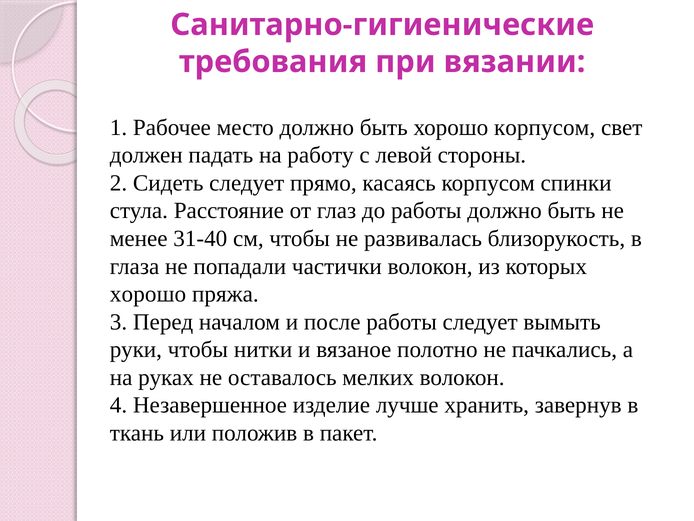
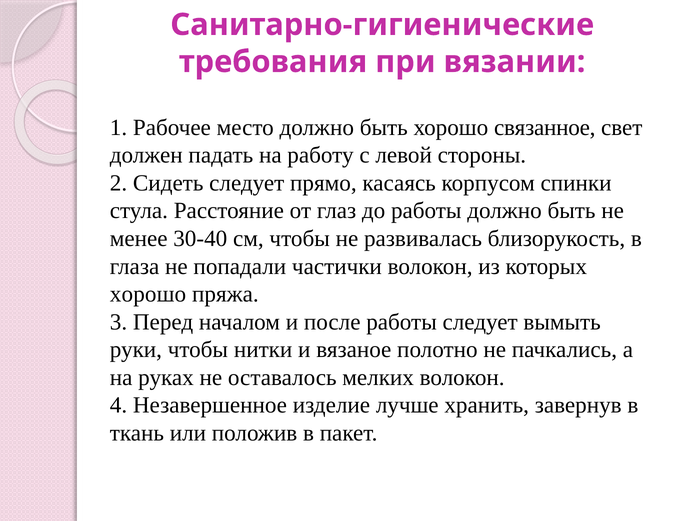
хорошо корпусом: корпусом -> связанное (545, 127)
31-40: 31-40 -> 30-40 (200, 238)
